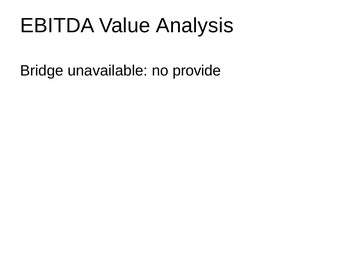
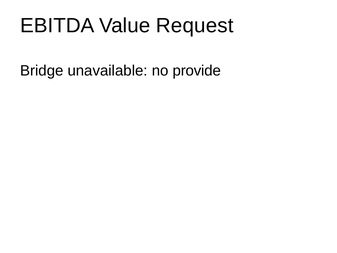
Analysis: Analysis -> Request (195, 26)
